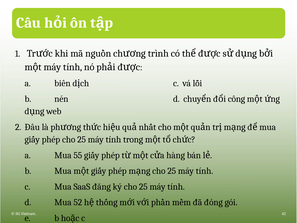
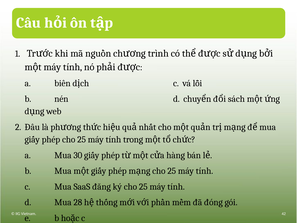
công: công -> sách (236, 99)
55: 55 -> 30 (78, 155)
52: 52 -> 28 (78, 202)
